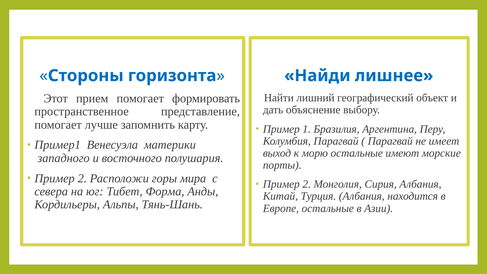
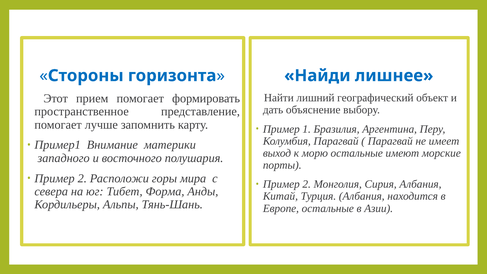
Венесуэла: Венесуэла -> Внимание (112, 145)
